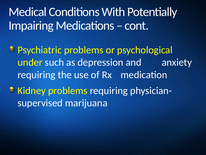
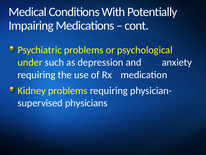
marijuana: marijuana -> physicians (86, 103)
